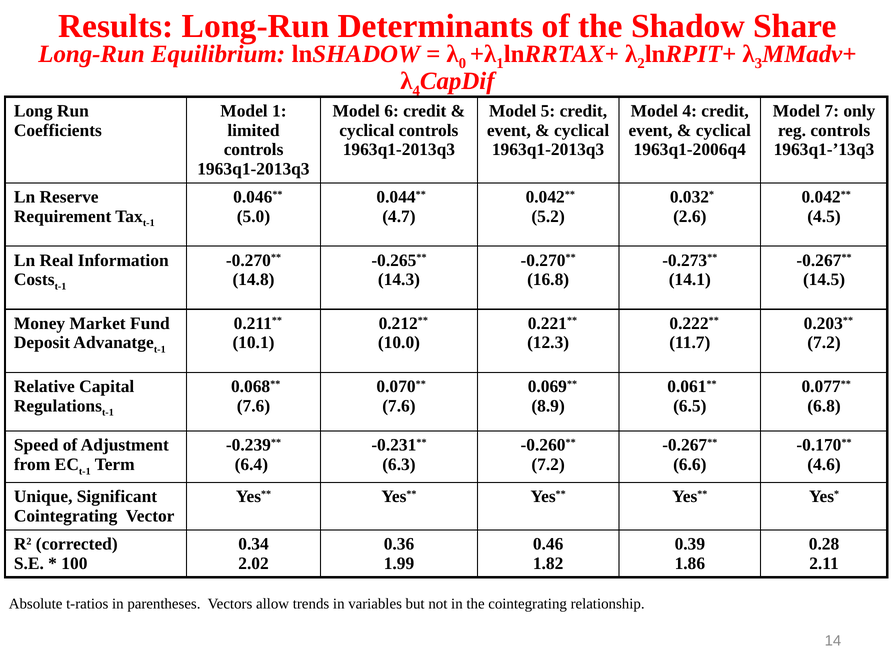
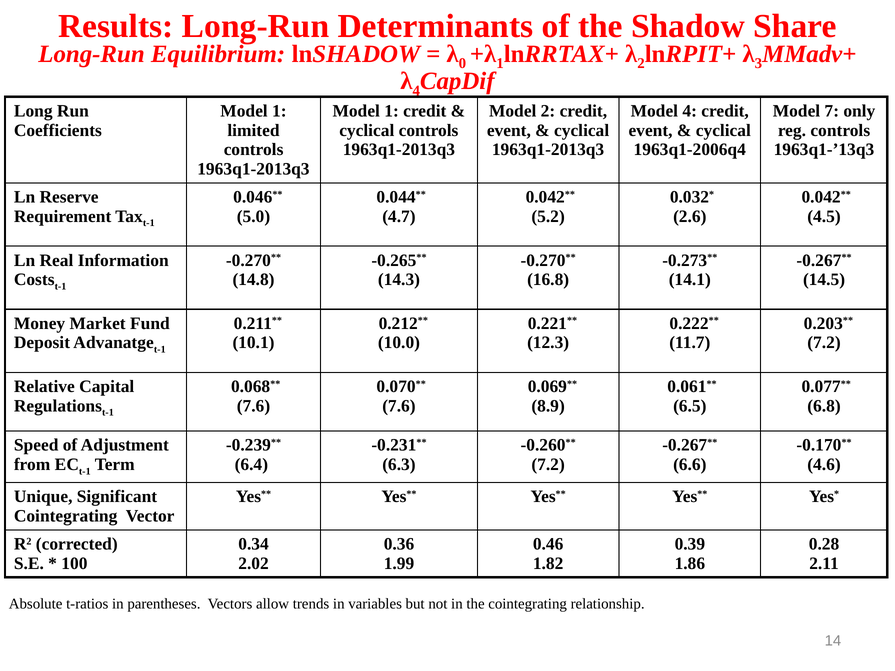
6: 6 -> 1 (392, 111)
Model 5: 5 -> 2 (548, 111)
